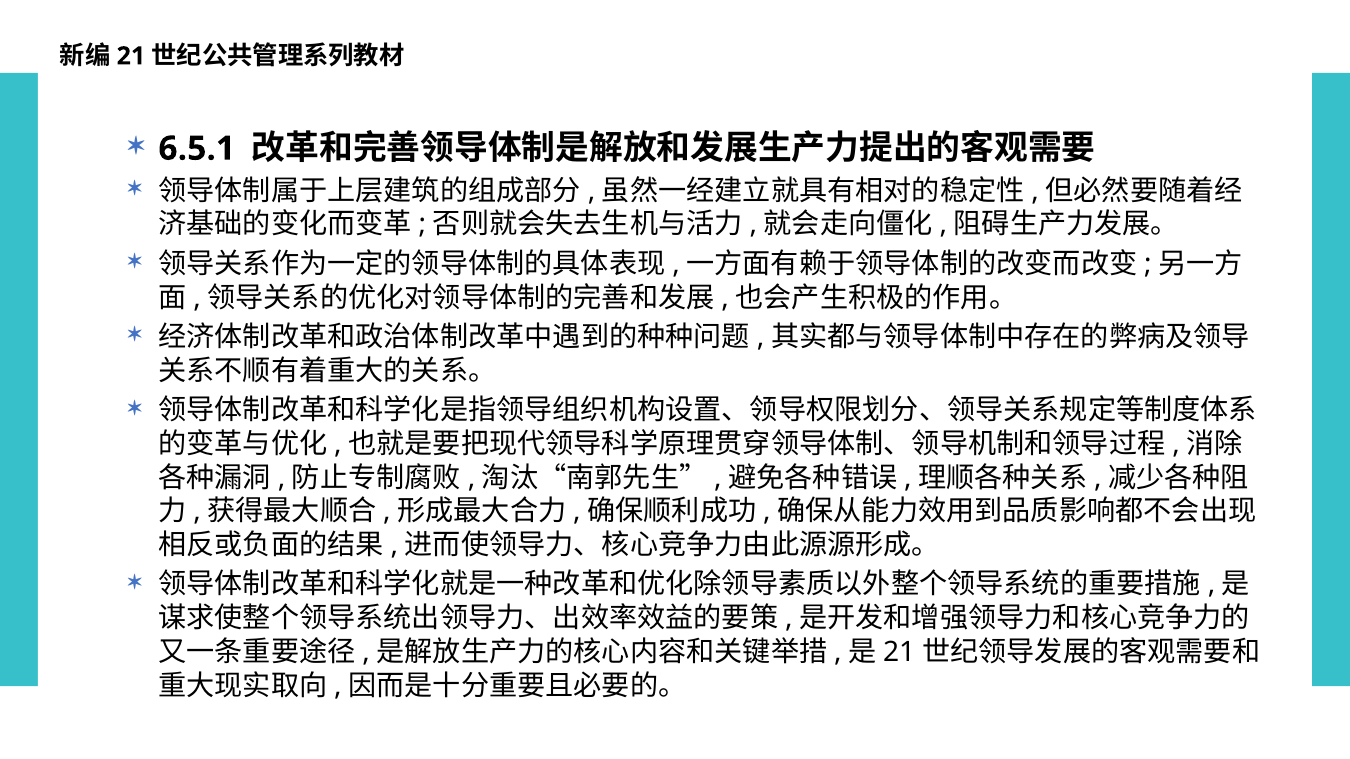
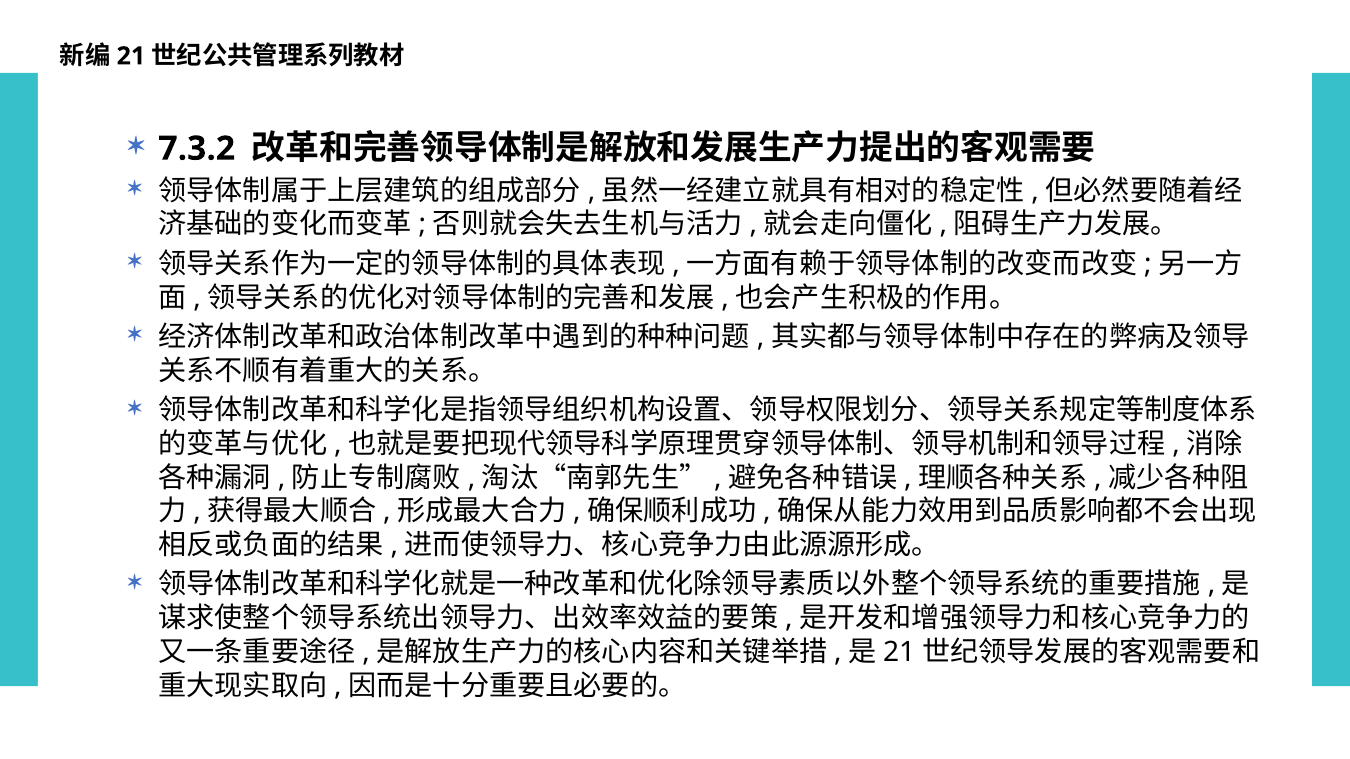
6.5.1: 6.5.1 -> 7.3.2 (197, 149)
